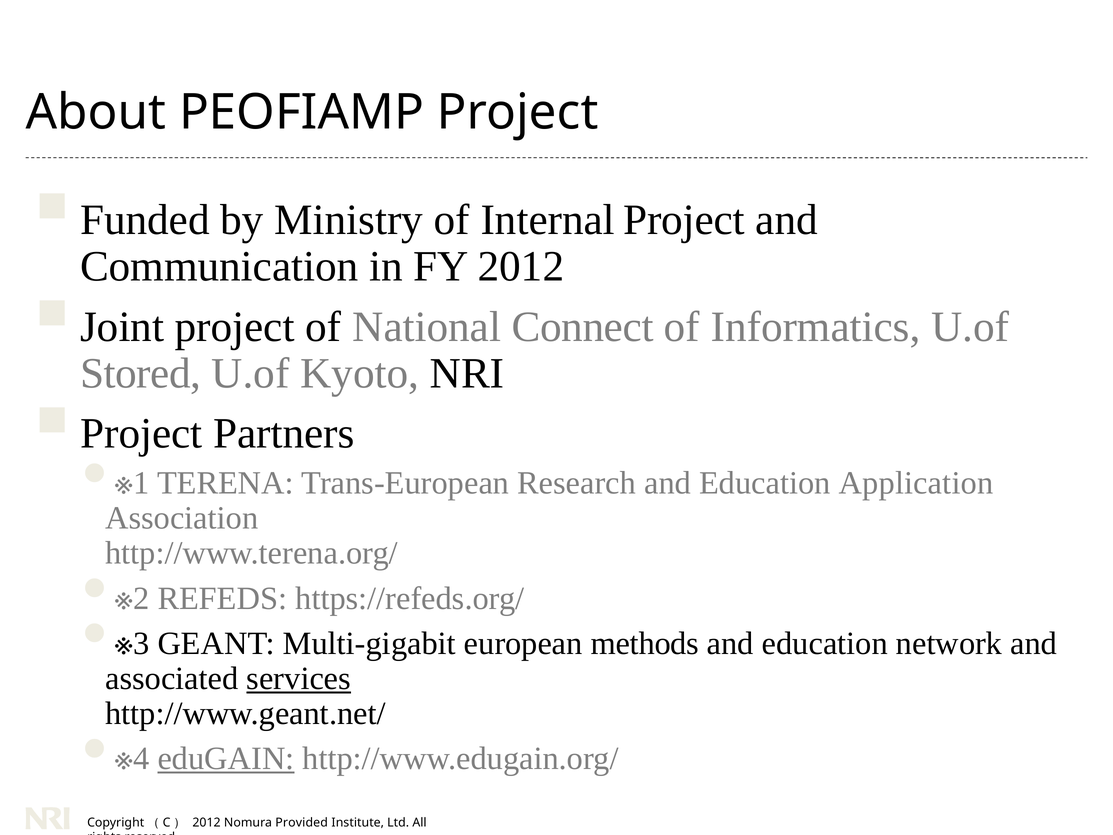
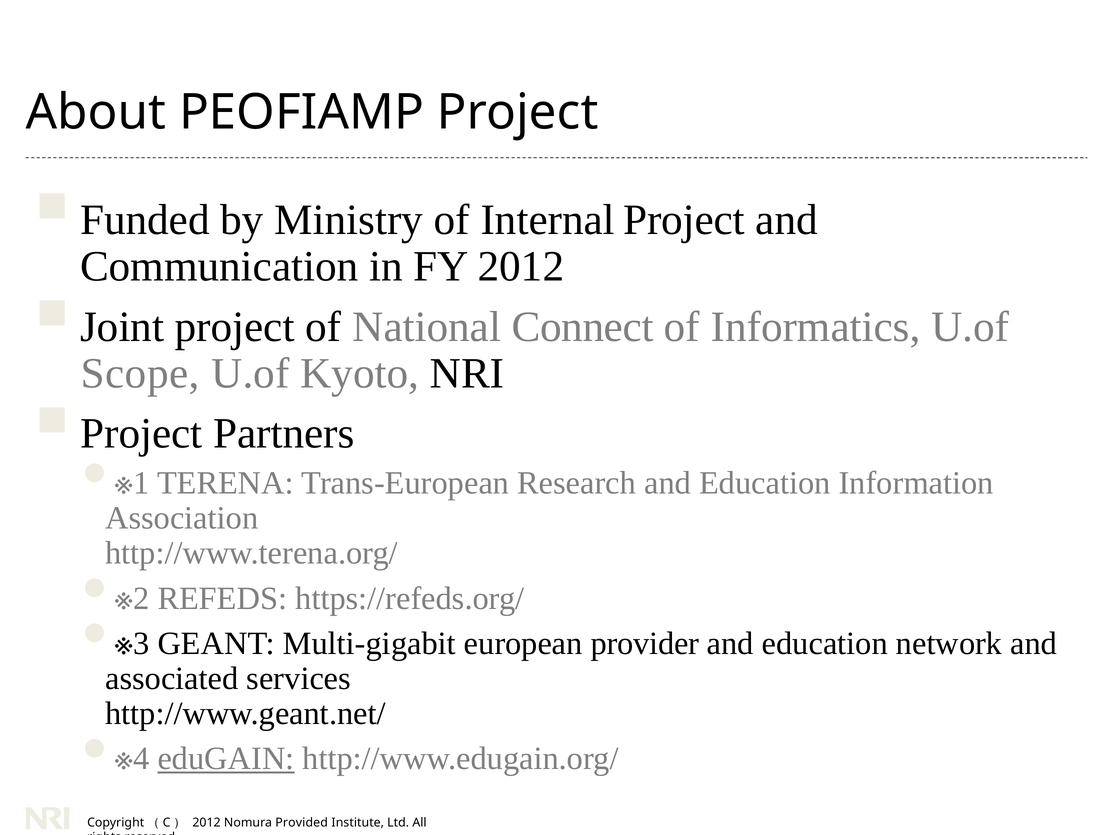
Stored: Stored -> Scope (140, 373)
Application: Application -> Information (916, 483)
methods: methods -> provider (645, 643)
services underline: present -> none (299, 678)
